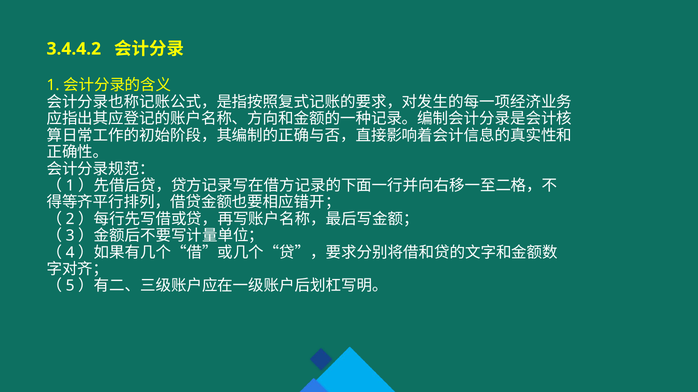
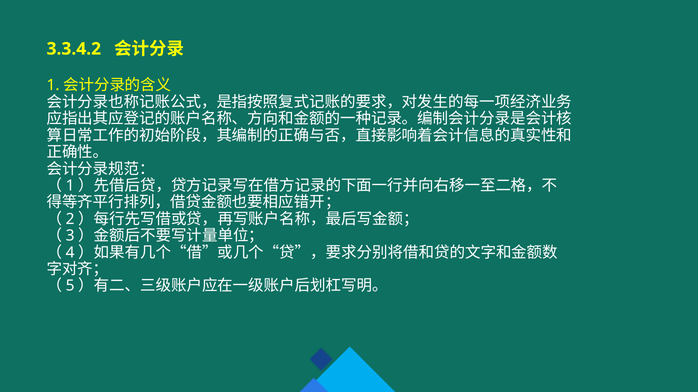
3.4.4.2: 3.4.4.2 -> 3.3.4.2 (74, 49)
